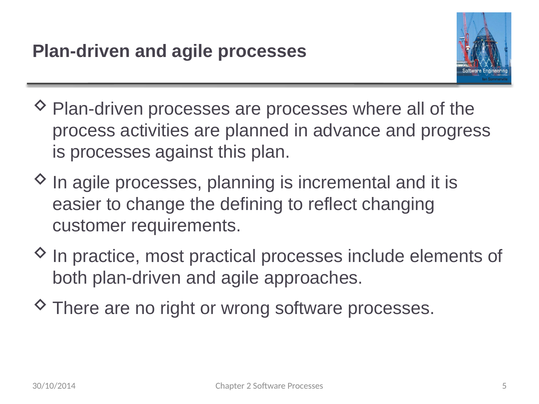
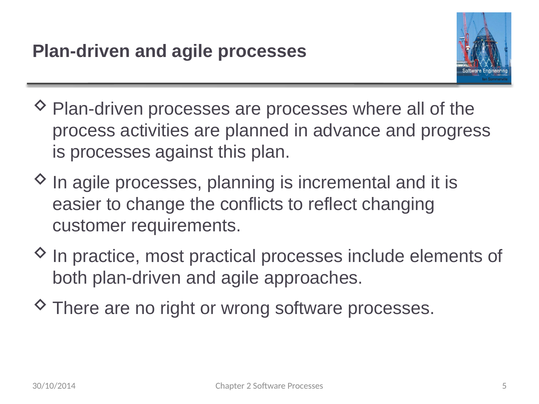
defining: defining -> conflicts (252, 204)
